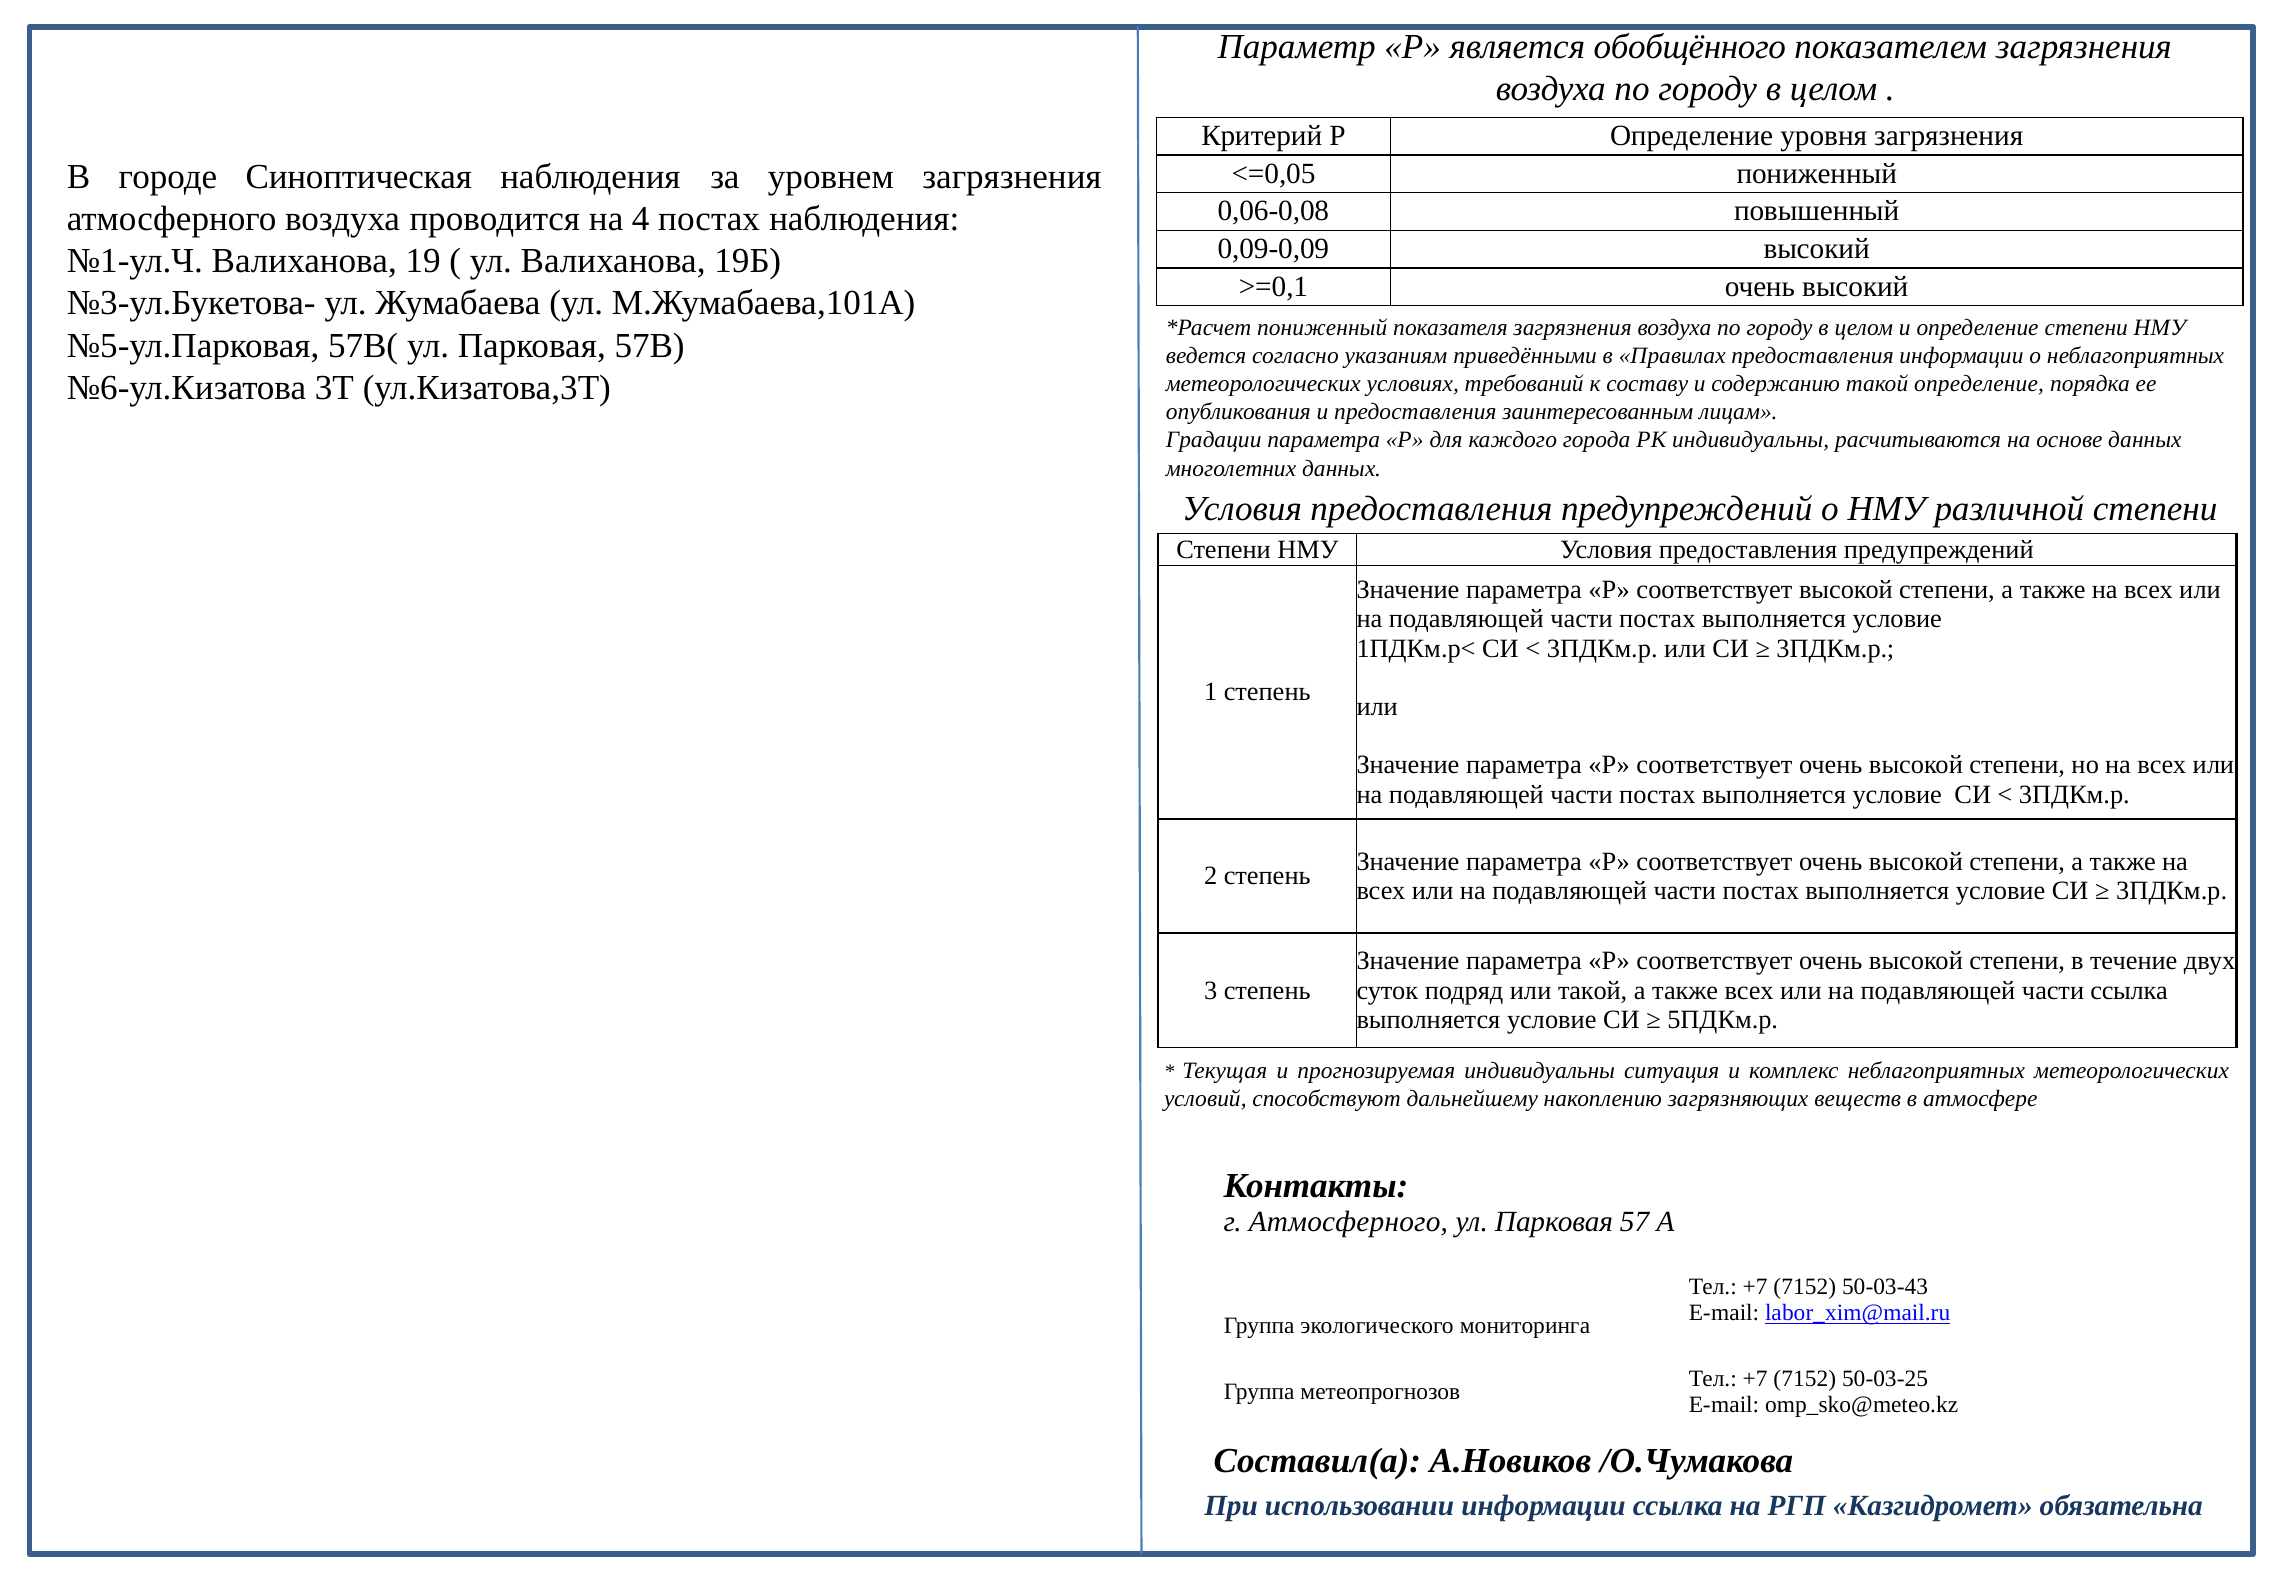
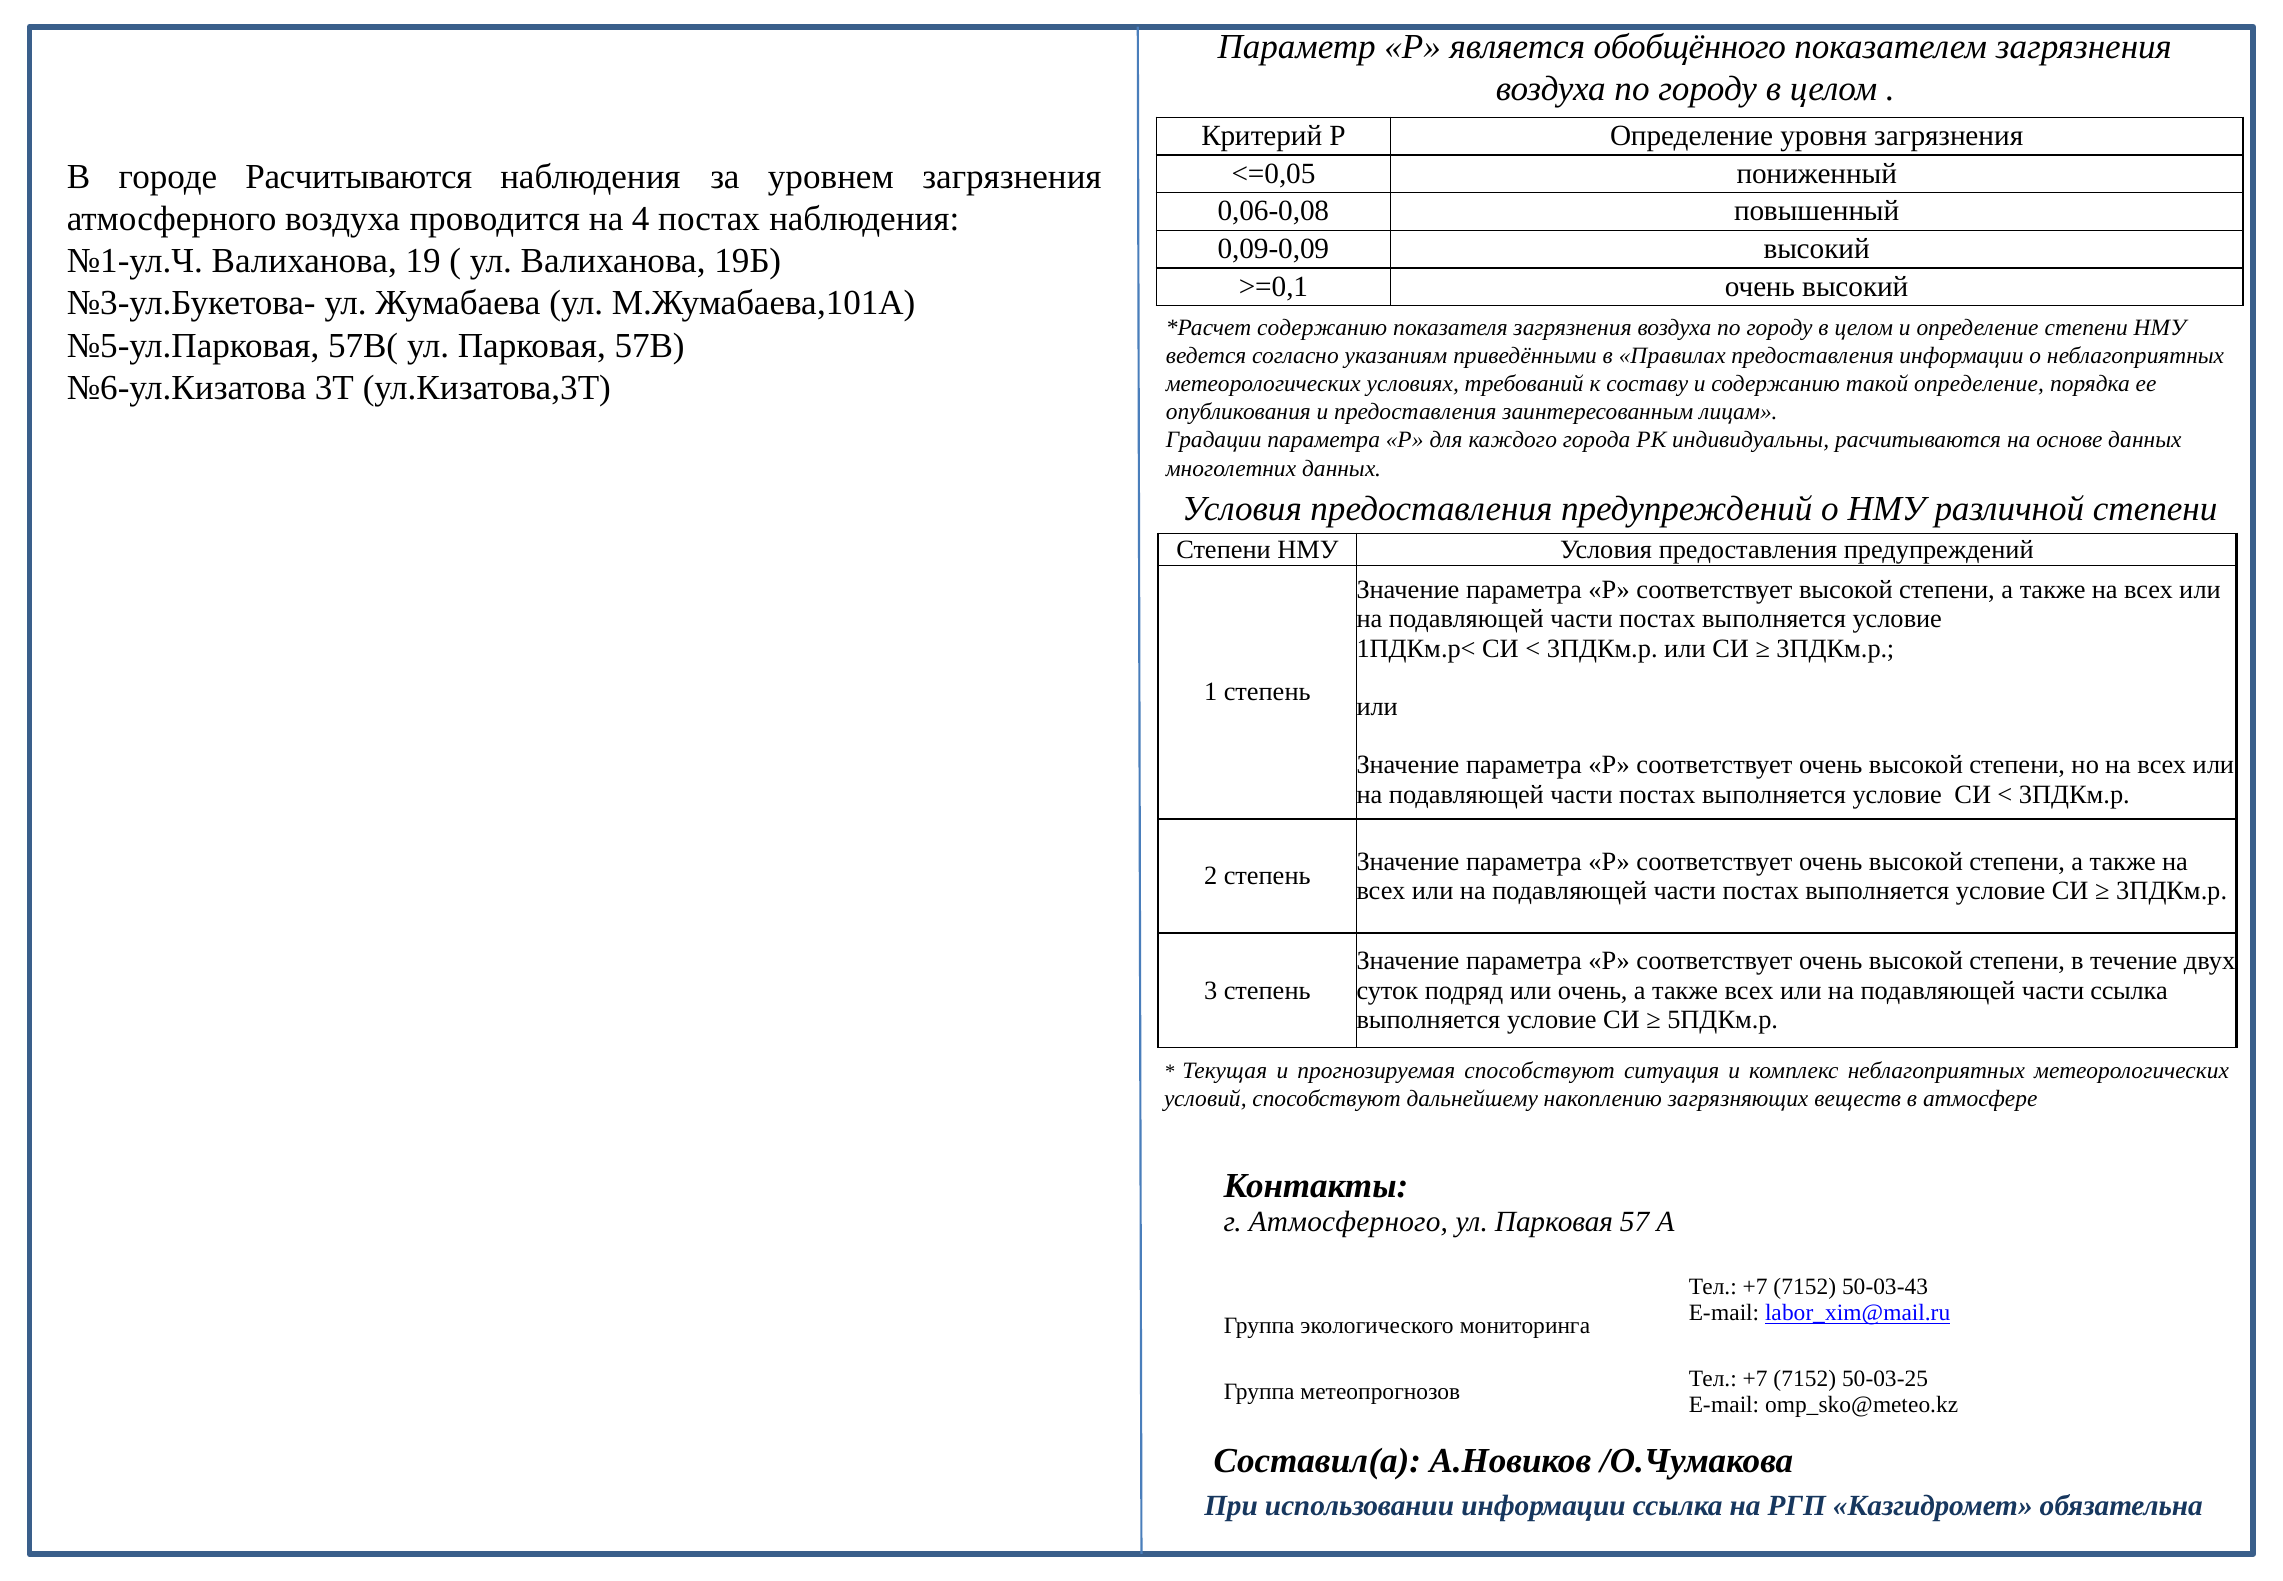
городе Синоптическая: Синоптическая -> Расчитываются (359, 177)
пониженный: пониженный -> содержанию (1322, 328)
или такой: такой -> очень (1593, 990)
прогнозируемая индивидуальны: индивидуальны -> способствуют (1540, 1070)
